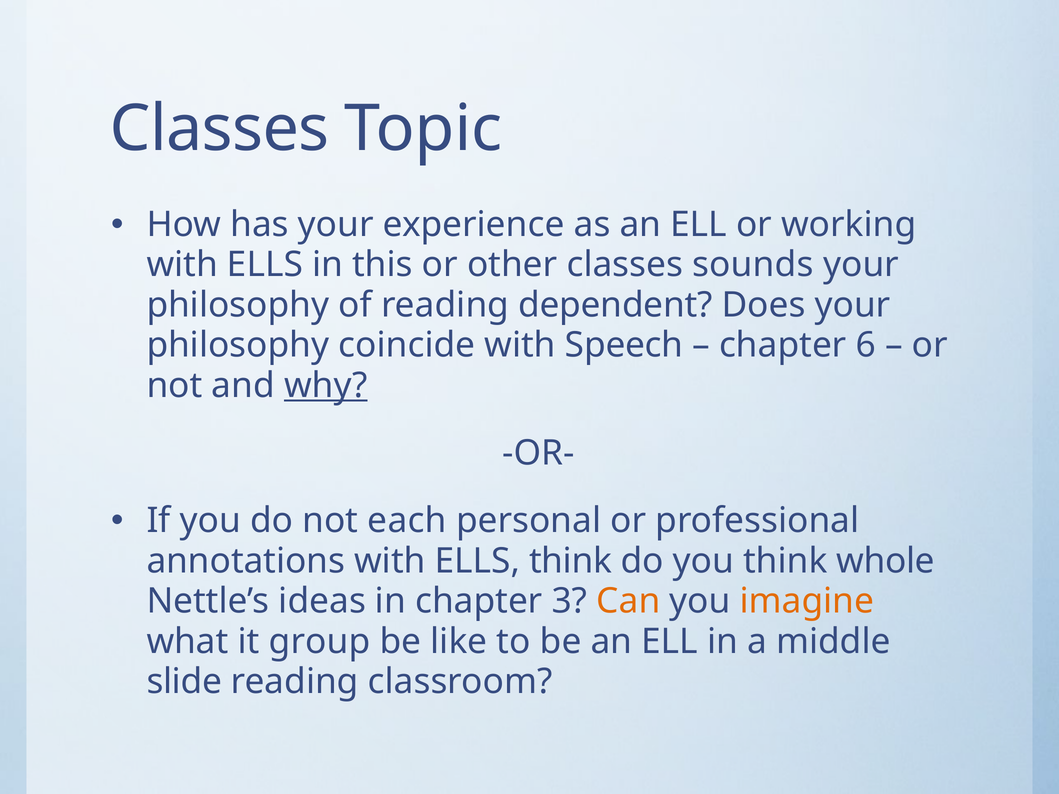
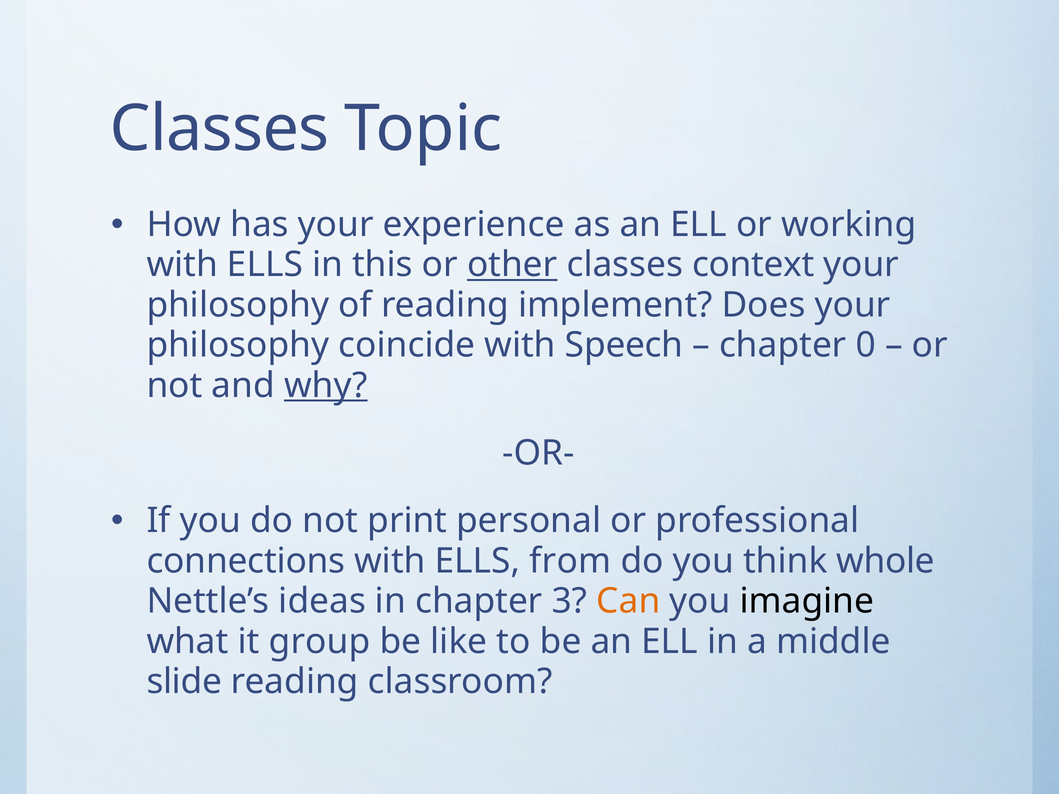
other underline: none -> present (512, 265)
sounds: sounds -> context (753, 265)
dependent: dependent -> implement (615, 305)
6: 6 -> 0 (866, 345)
each: each -> print (407, 521)
annotations: annotations -> connections (246, 561)
ELLS think: think -> from (570, 561)
imagine colour: orange -> black (807, 601)
